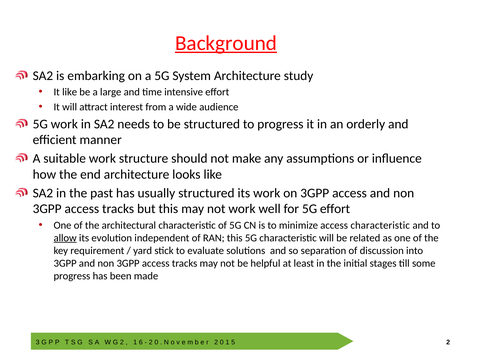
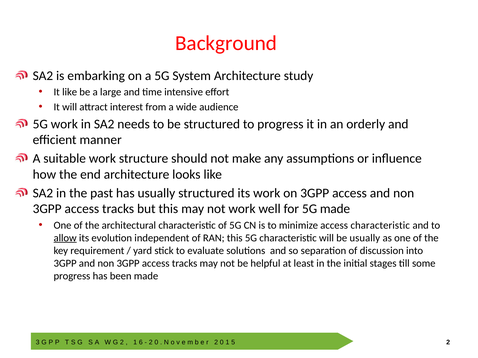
Background underline: present -> none (226, 43)
5G effort: effort -> made (335, 209)
be related: related -> usually (365, 238)
